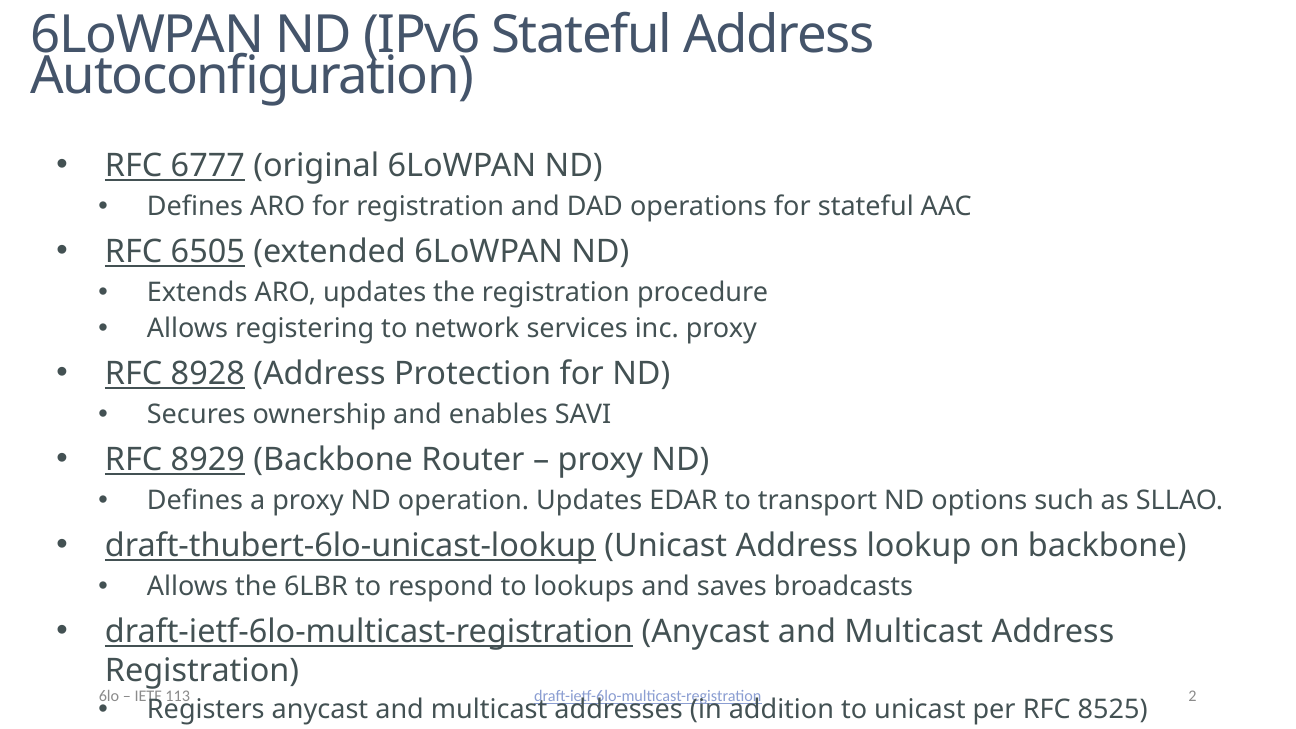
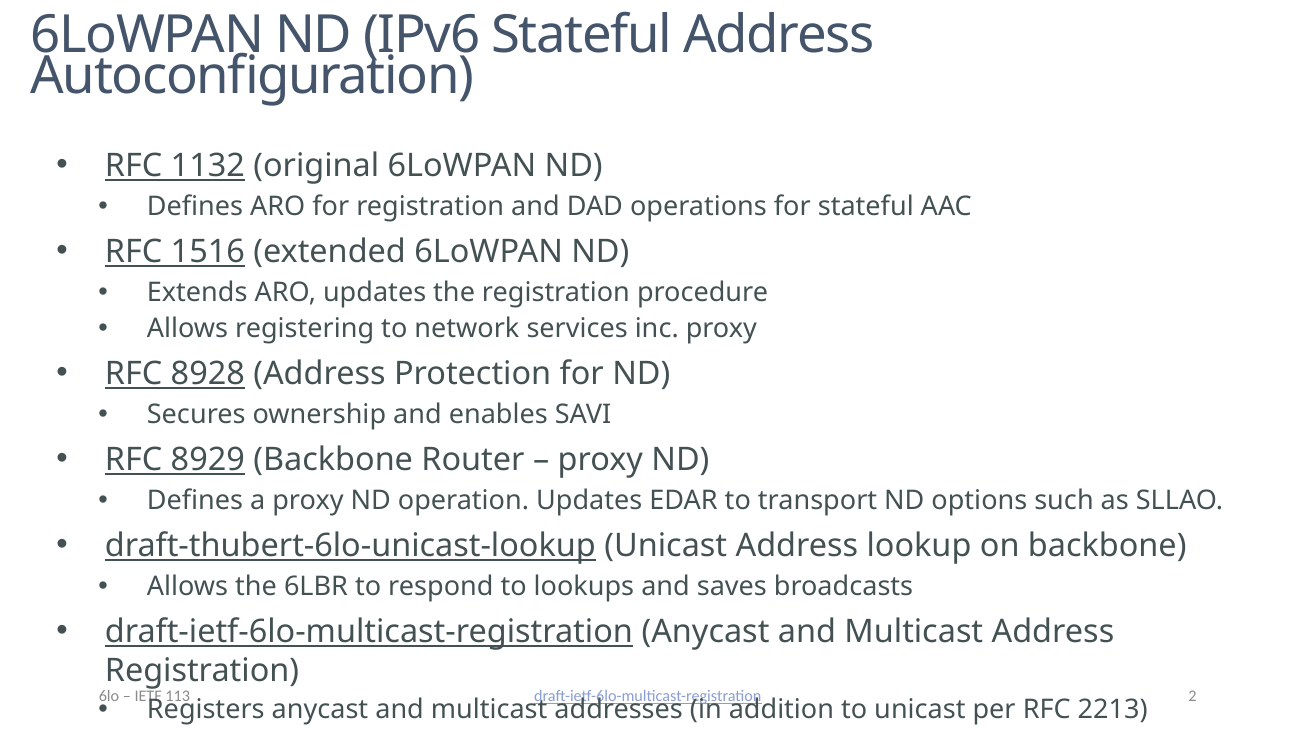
6777: 6777 -> 1132 (208, 165)
6505: 6505 -> 1516 (208, 252)
8525: 8525 -> 2213 (1113, 710)
